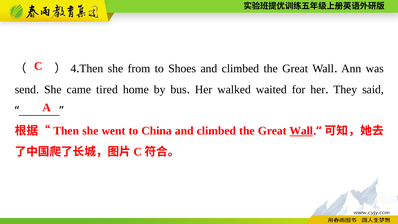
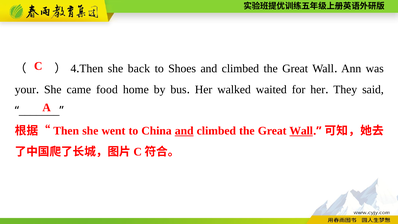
from: from -> back (139, 69)
send: send -> your (25, 89)
tired: tired -> food (107, 89)
and underline: none -> present (184, 131)
